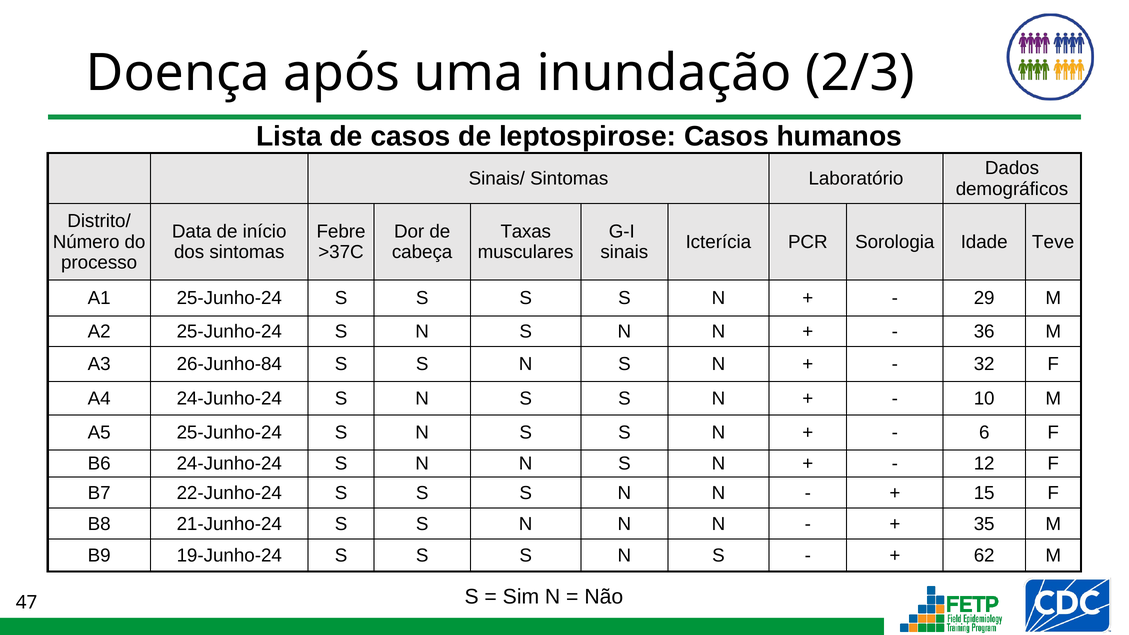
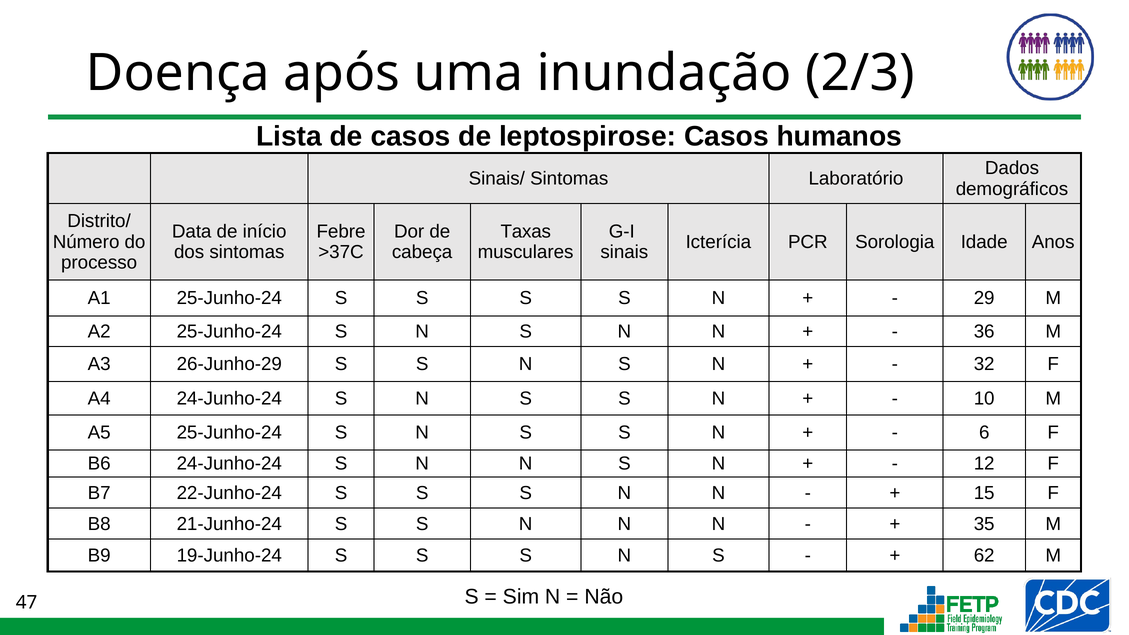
Teve: Teve -> Anos (1053, 242)
26-Junho-84: 26-Junho-84 -> 26-Junho-29 (229, 364)
